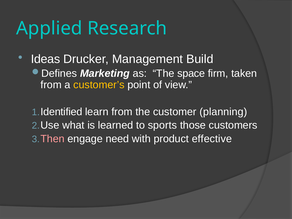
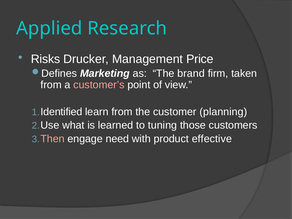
Ideas: Ideas -> Risks (45, 59)
Build: Build -> Price (200, 59)
space: space -> brand (191, 73)
customer’s colour: yellow -> pink (99, 85)
sports: sports -> tuning (162, 125)
